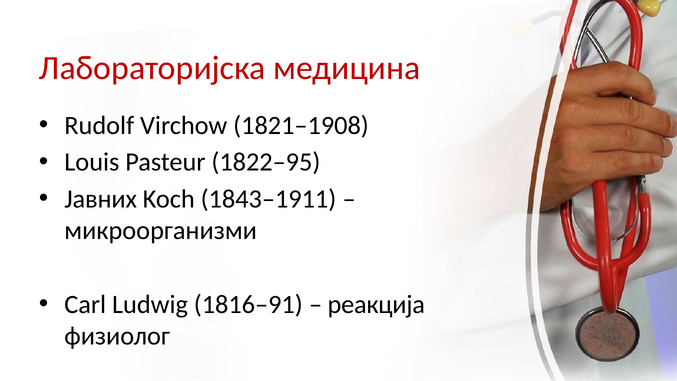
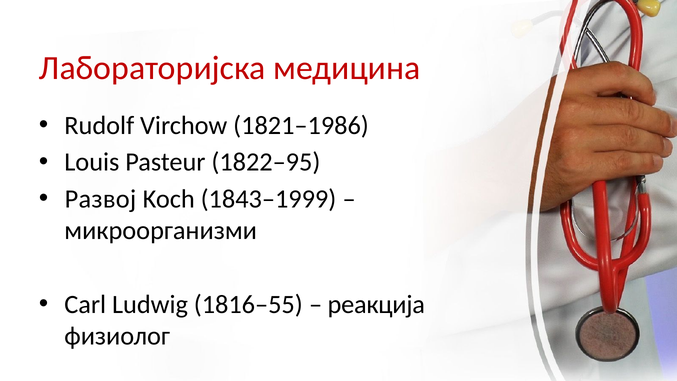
1821–1908: 1821–1908 -> 1821–1986 (301, 125)
Јавних: Јавних -> Развој (100, 199)
1843–1911: 1843–1911 -> 1843–1999 (268, 199)
1816–91: 1816–91 -> 1816–55 (248, 304)
